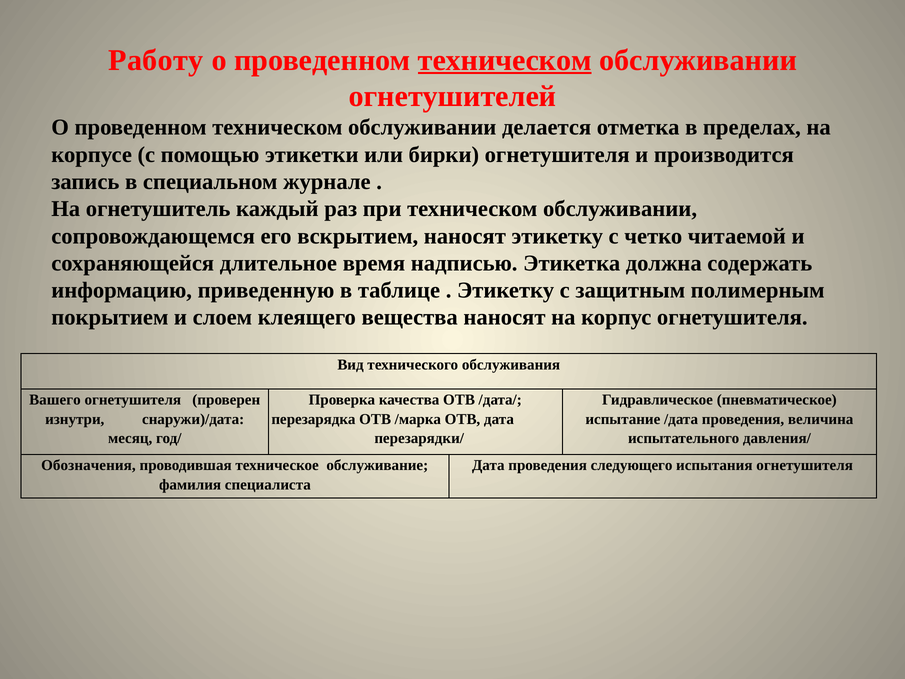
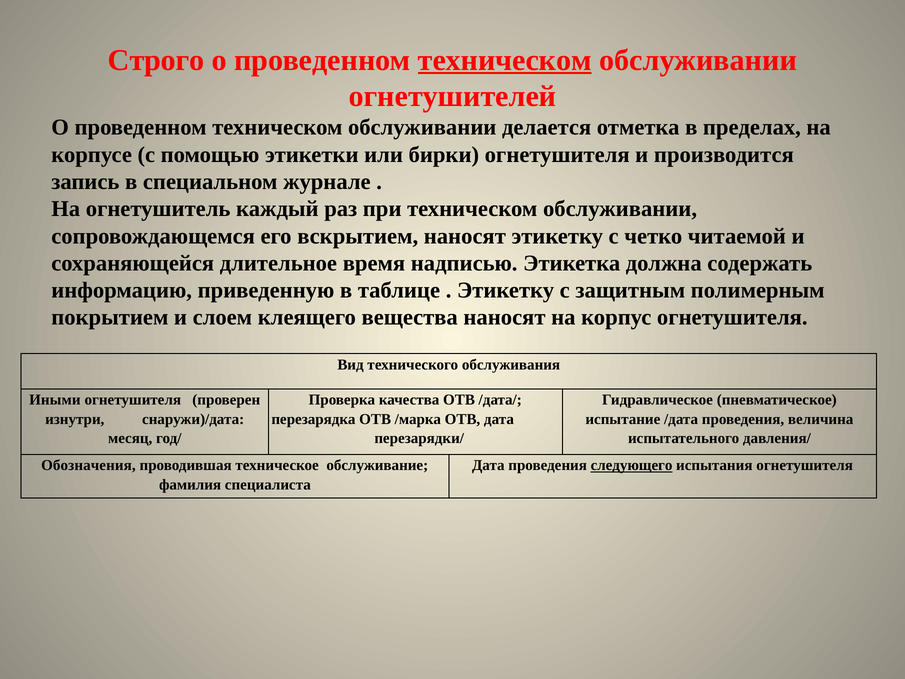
Работу: Работу -> Строго (156, 60)
Вашего: Вашего -> Иными (55, 400)
следующего underline: none -> present (632, 465)
